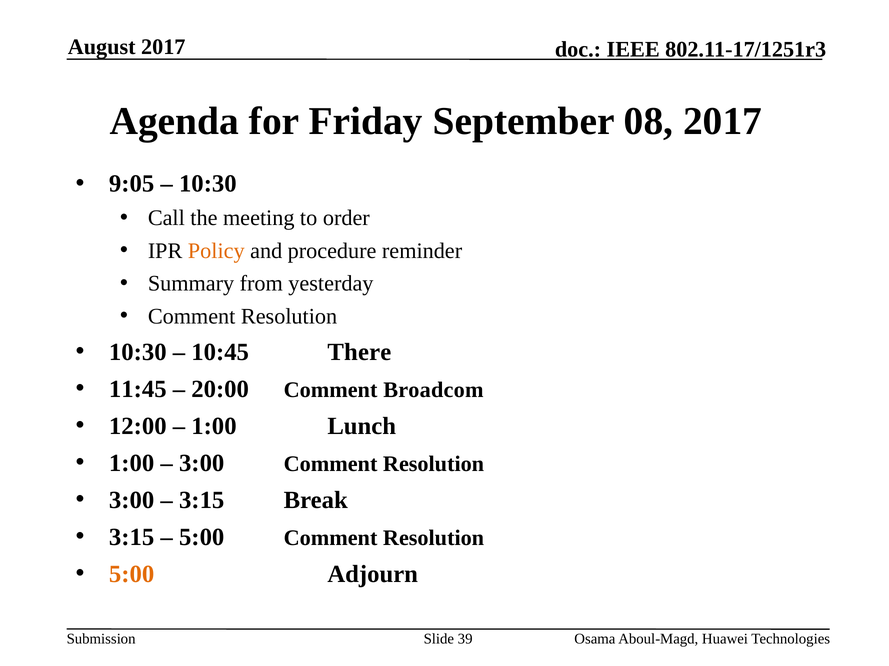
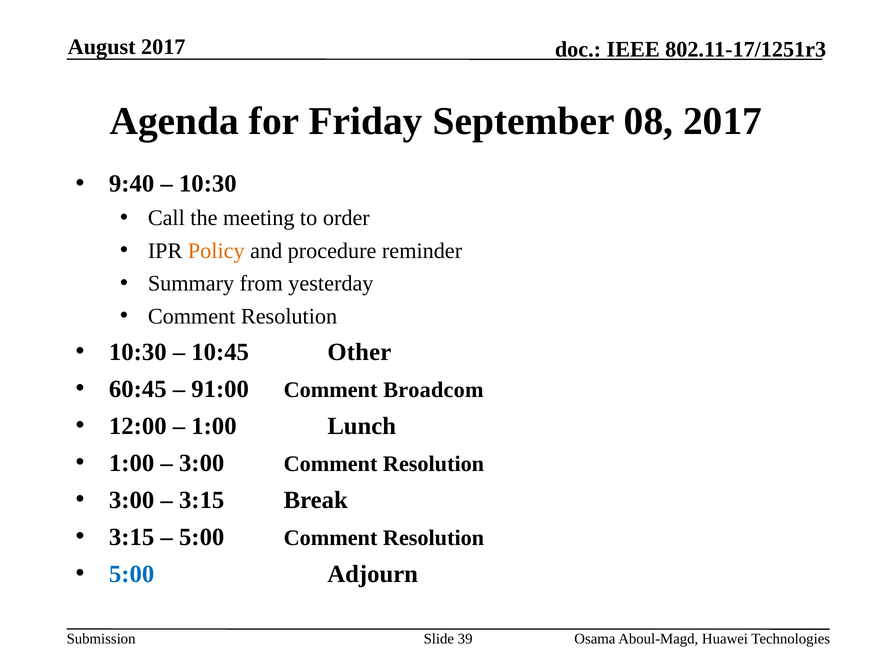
9:05: 9:05 -> 9:40 (132, 184)
There: There -> Other (359, 352)
11:45: 11:45 -> 60:45 (138, 389)
20:00: 20:00 -> 91:00 (220, 389)
5:00 colour: orange -> blue (132, 575)
